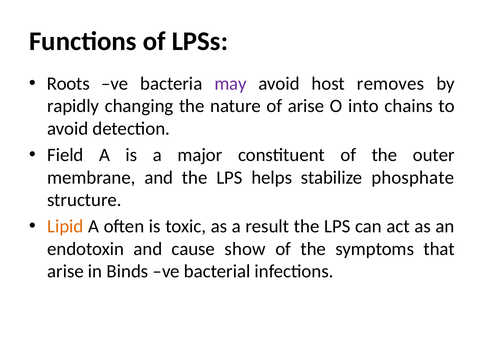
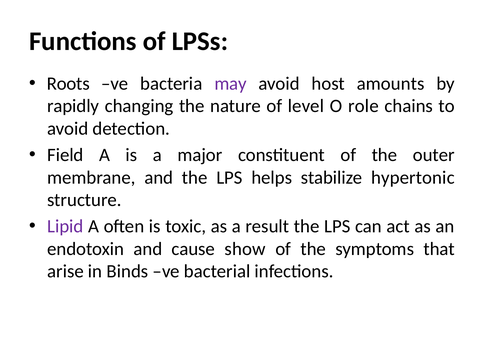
removes: removes -> amounts (391, 84)
of arise: arise -> level (306, 106)
into: into -> role (363, 106)
phosphate: phosphate -> hypertonic (413, 177)
Lipid colour: orange -> purple (65, 226)
